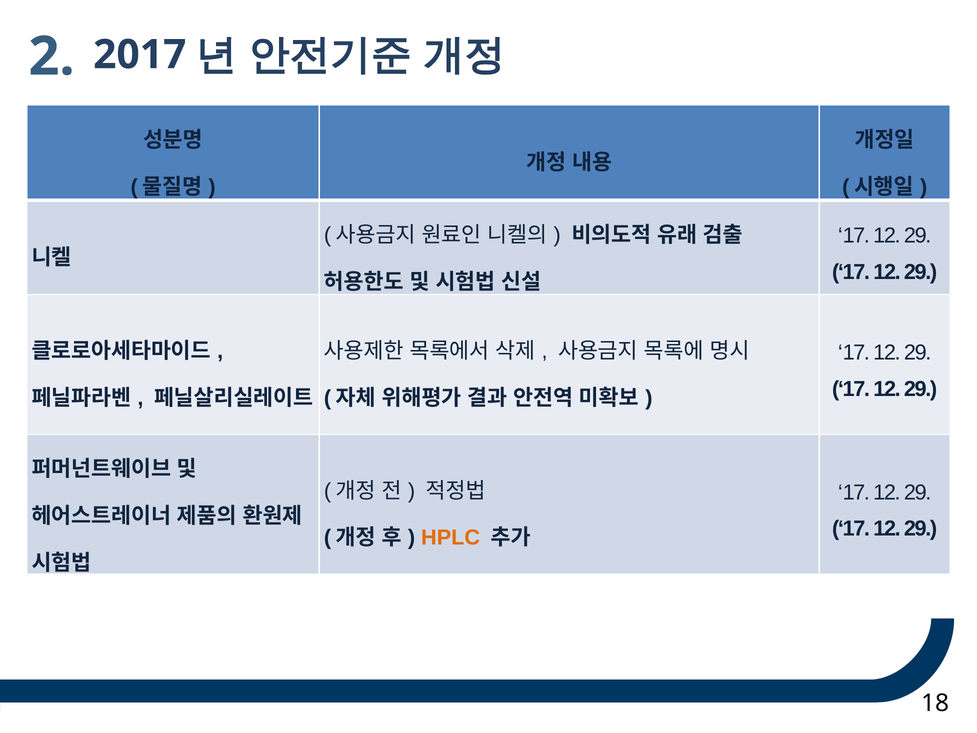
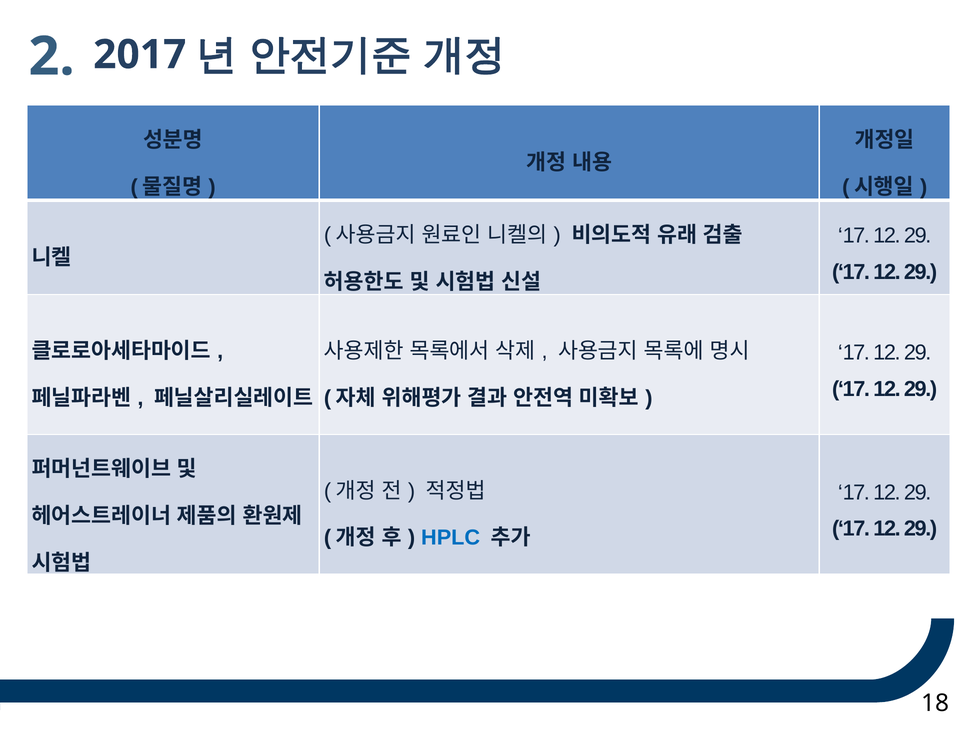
HPLC colour: orange -> blue (451, 538)
